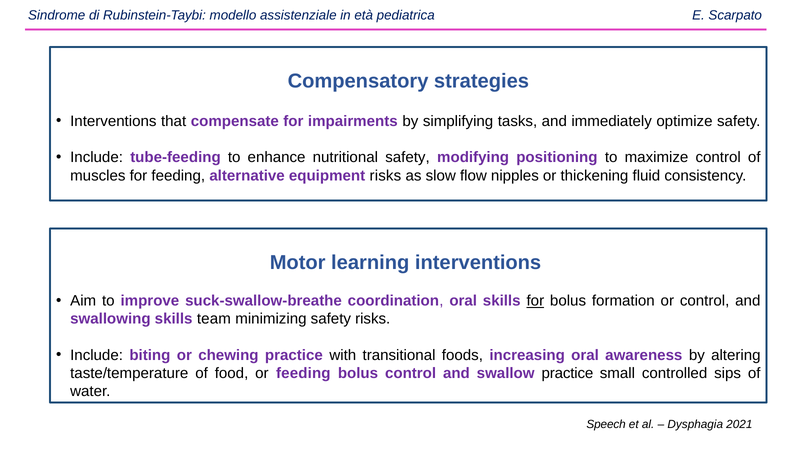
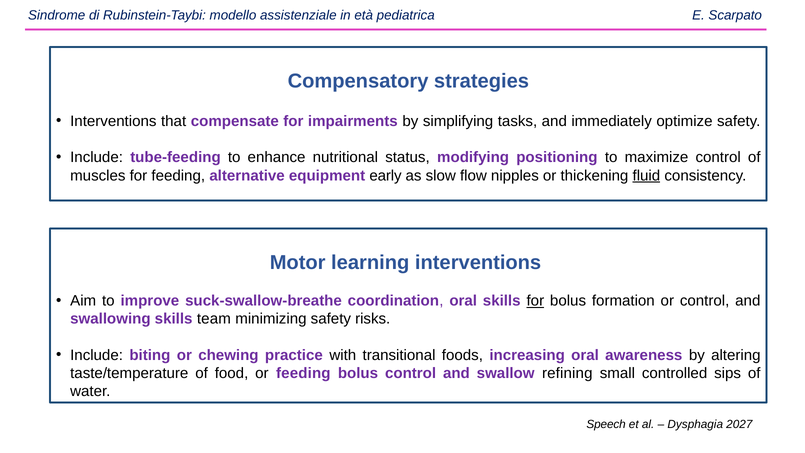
nutritional safety: safety -> status (407, 157)
equipment risks: risks -> early (386, 176)
fluid underline: none -> present (646, 176)
swallow practice: practice -> refining (567, 373)
2021: 2021 -> 2027 (739, 424)
